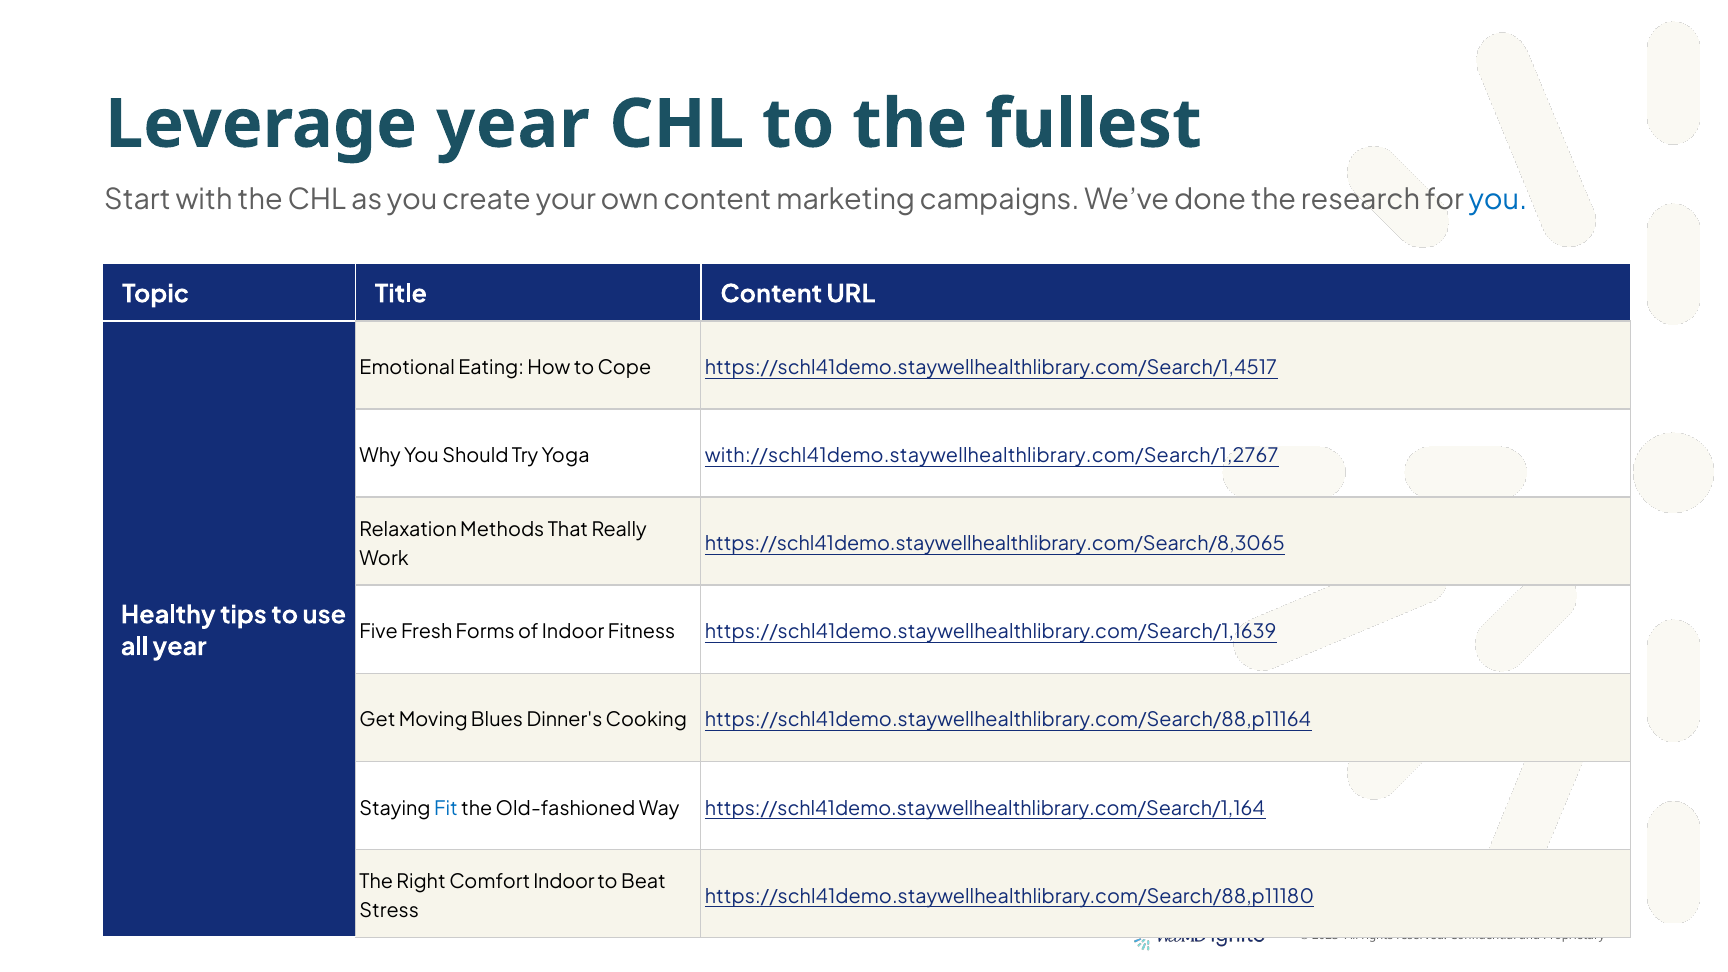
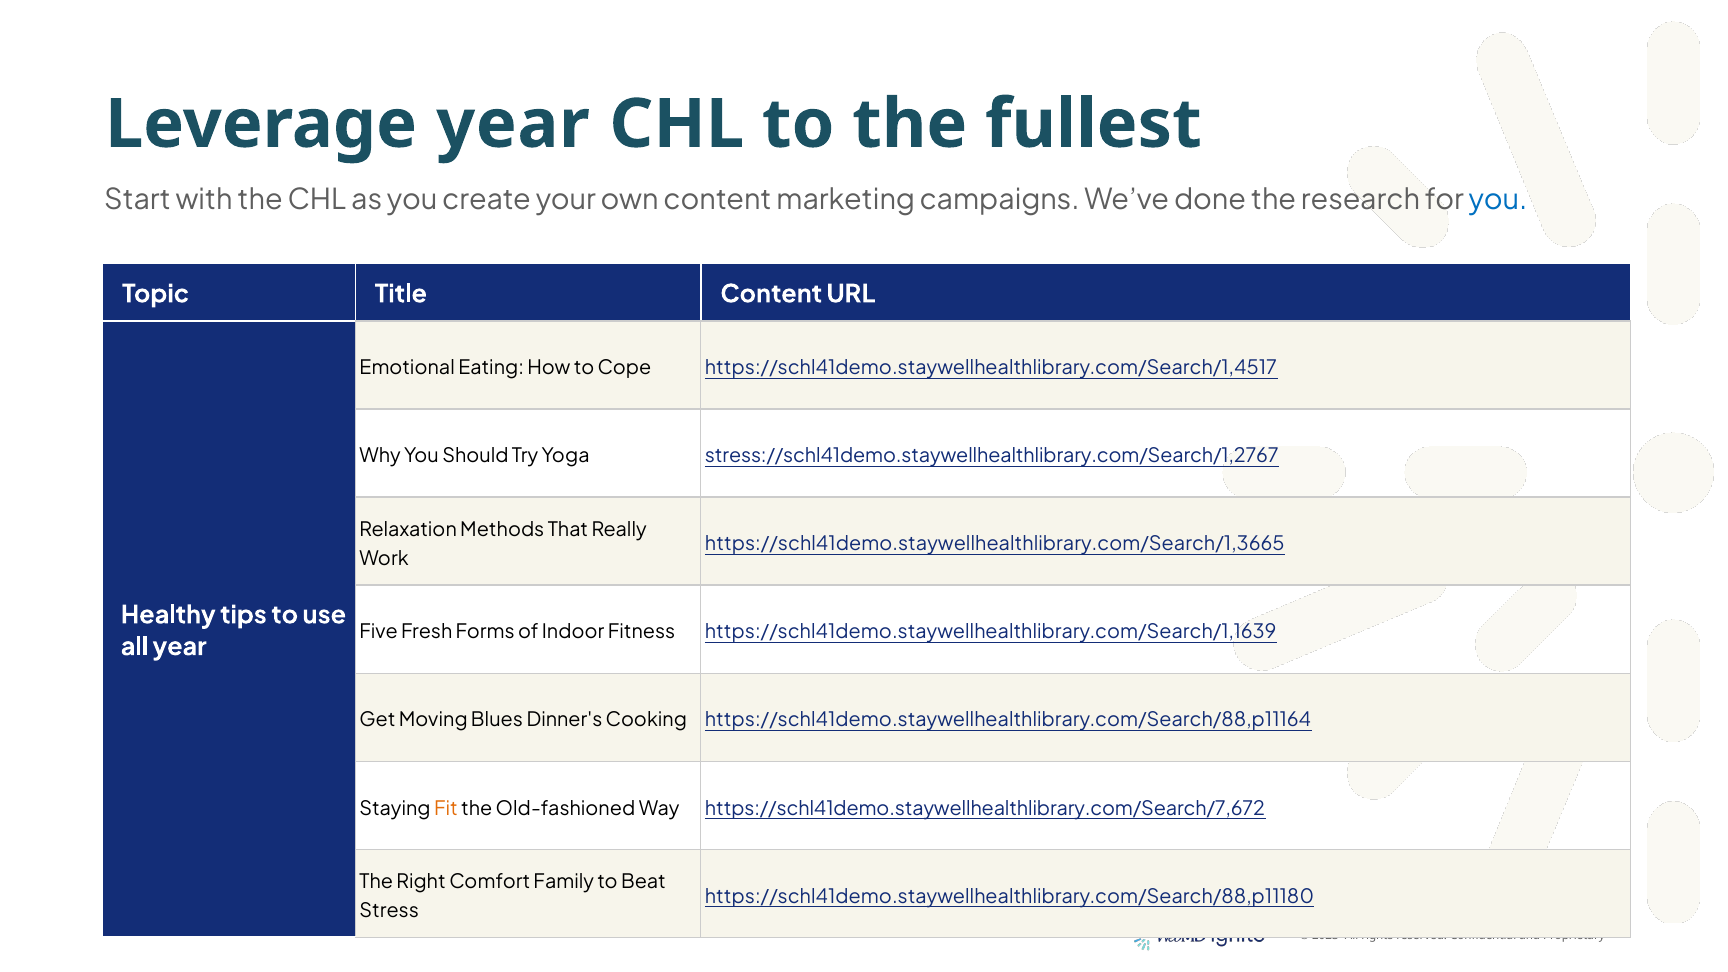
with://schl41demo.staywellhealthlibrary.com/Search/1,2767: with://schl41demo.staywellhealthlibrary.com/Search/1,2767 -> stress://schl41demo.staywellhealthlibrary.com/Search/1,2767 (992, 456)
https://schl41demo.staywellhealthlibrary.com/Search/8,3065: https://schl41demo.staywellhealthlibrary.com/Search/8,3065 -> https://schl41demo.staywellhealthlibrary.com/Search/1,3665 (995, 544)
Fit colour: blue -> orange (446, 808)
https://schl41demo.staywellhealthlibrary.com/Search/1,164: https://schl41demo.staywellhealthlibrary.com/Search/1,164 -> https://schl41demo.staywellhealthlibrary.com/Search/7,672 (985, 808)
Comfort Indoor: Indoor -> Family (564, 882)
